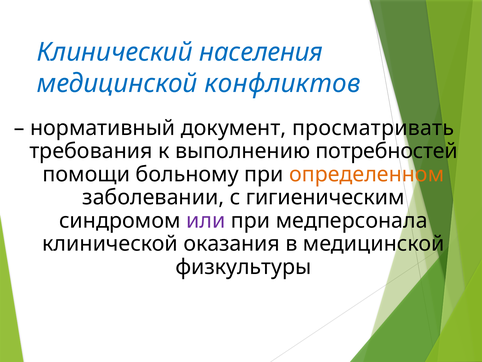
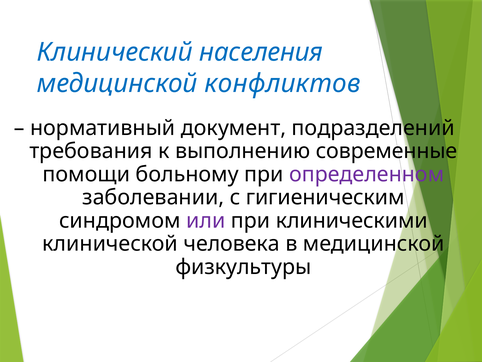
просматривать: просматривать -> подразделений (373, 128)
потребностей: потребностей -> современные (387, 151)
определенном colour: orange -> purple (367, 174)
медперсонала: медперсонала -> клиническими (352, 220)
оказания: оказания -> человека (232, 244)
